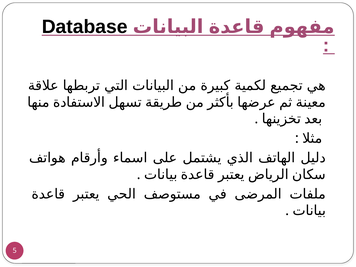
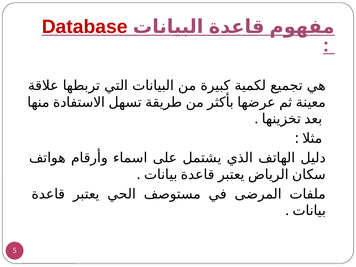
Database colour: black -> red (85, 27)
